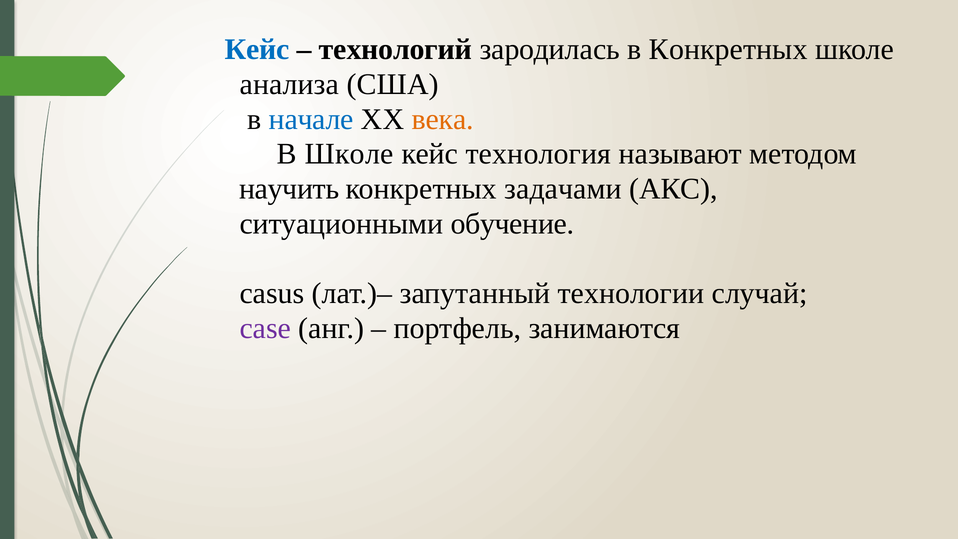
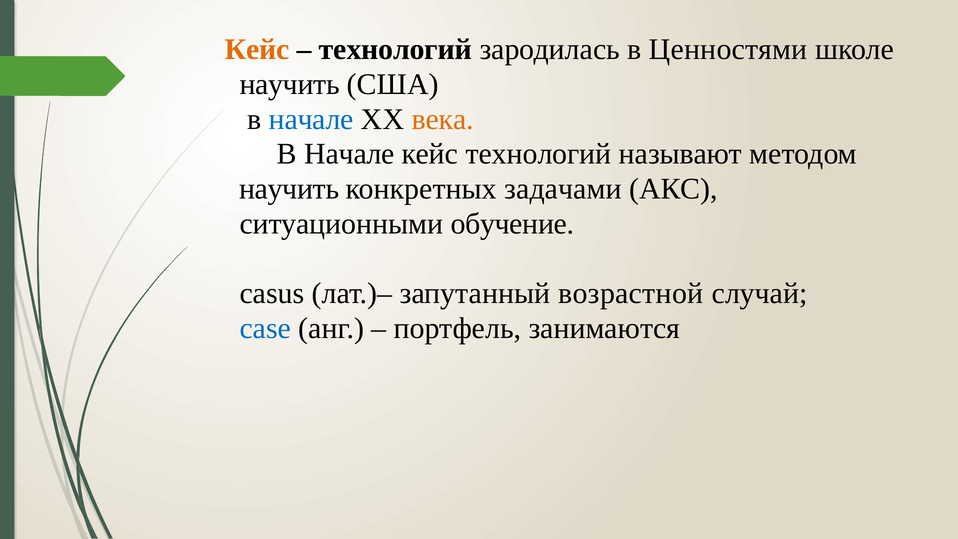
Кейс colour: blue -> orange (257, 49)
в Конкретных: Конкретных -> Ценностями (728, 49)
анализа: анализа -> научить (290, 84)
Школе: Школе -> Начале (349, 154)
кейс технология: технология -> технологий (539, 154)
технологии: технологии -> возрастной (631, 293)
case colour: purple -> blue (265, 328)
